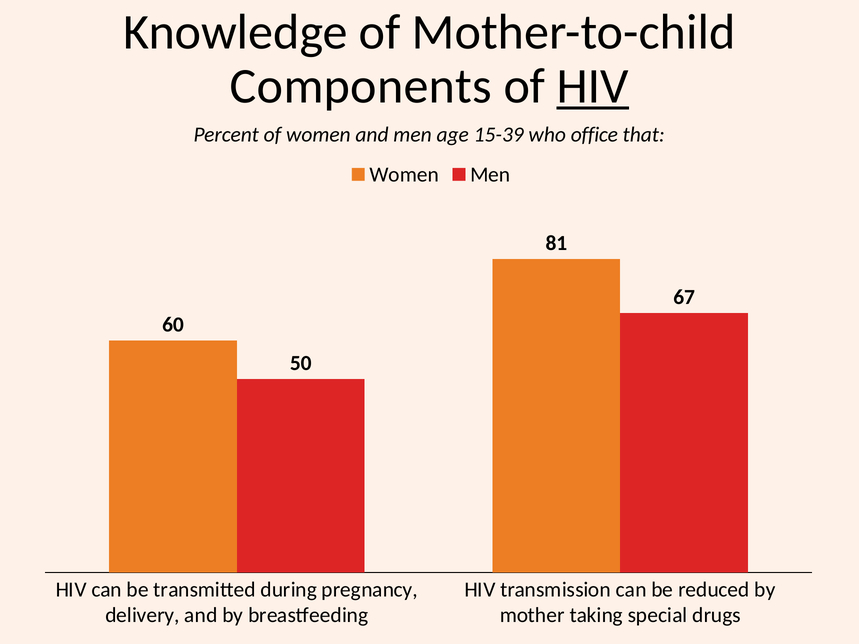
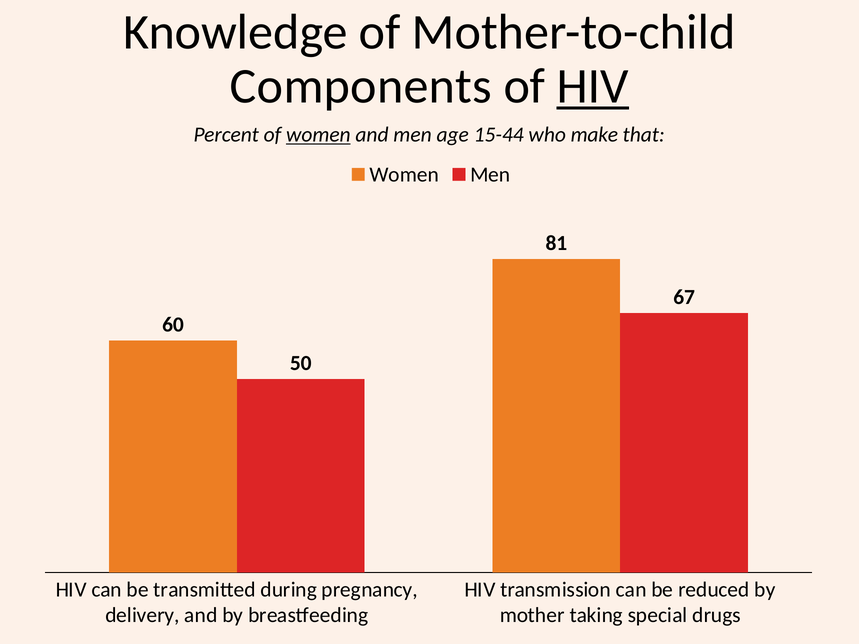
women underline: none -> present (318, 135)
15-39: 15-39 -> 15-44 (499, 135)
office: office -> make (594, 135)
